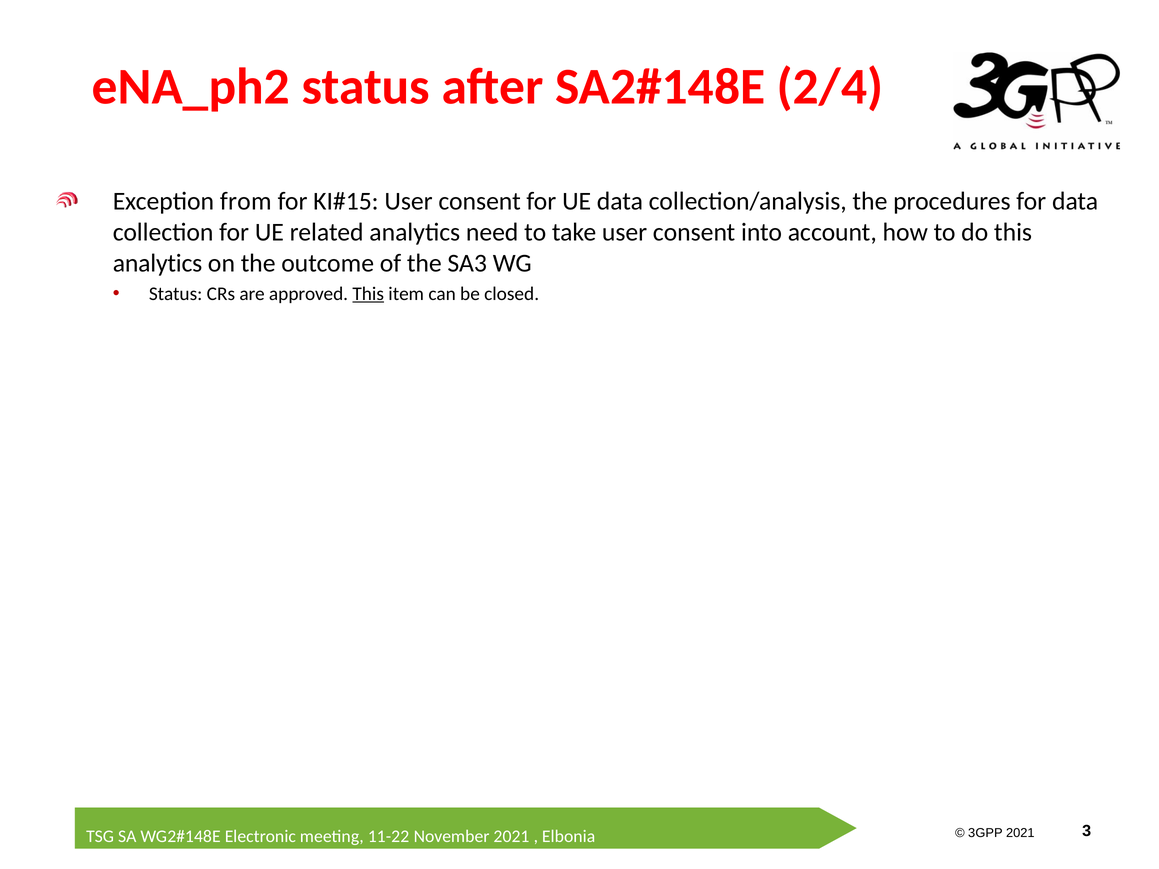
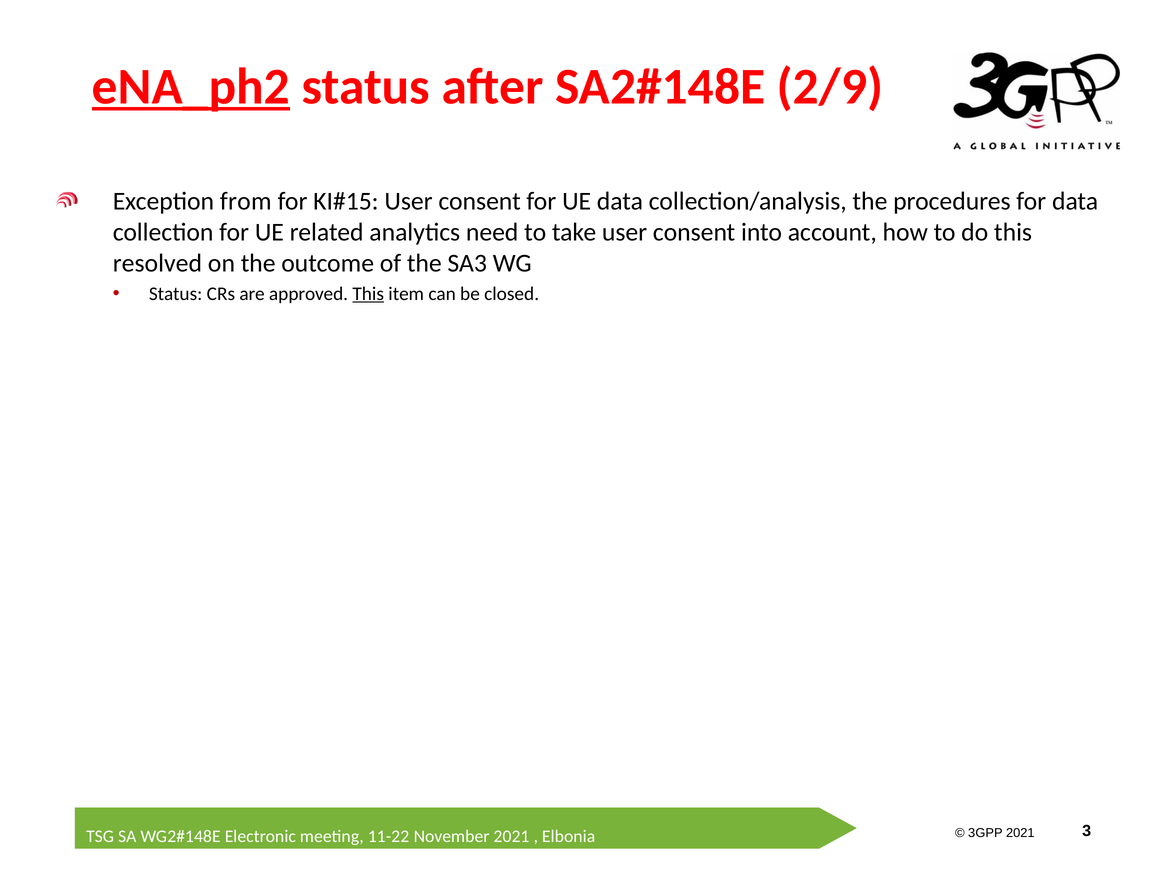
eNA_ph2 underline: none -> present (191, 87)
2/4: 2/4 -> 2/9 (830, 87)
analytics: analytics -> resolved (157, 263)
